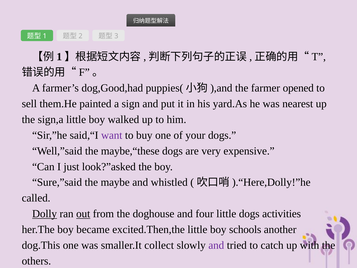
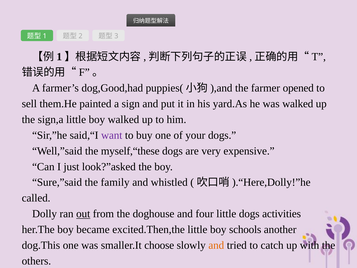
was nearest: nearest -> walked (298, 104)
maybe,“these: maybe,“these -> myself,“these (130, 151)
maybe: maybe -> family (115, 182)
Dolly underline: present -> none (45, 214)
collect: collect -> choose (159, 245)
and colour: purple -> orange (216, 245)
